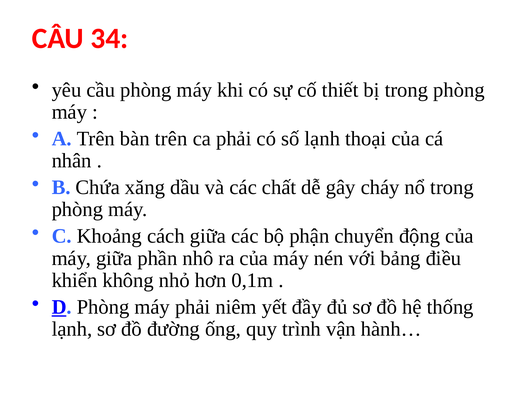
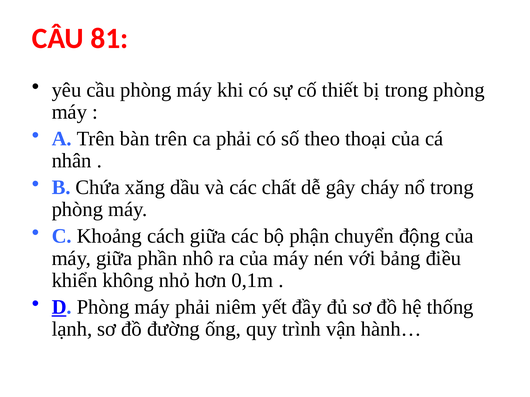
34: 34 -> 81 (109, 38)
số lạnh: lạnh -> theo (322, 139)
